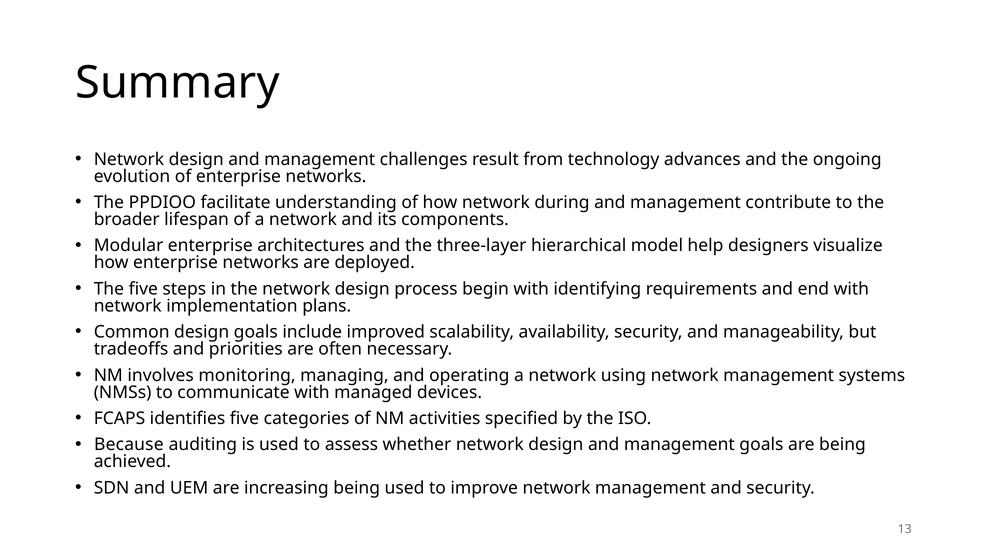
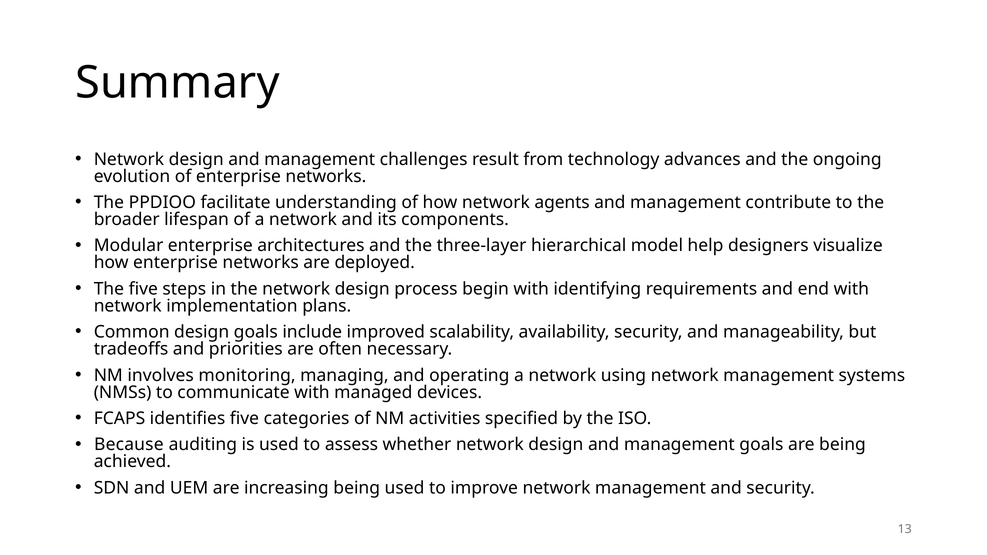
during: during -> agents (562, 203)
